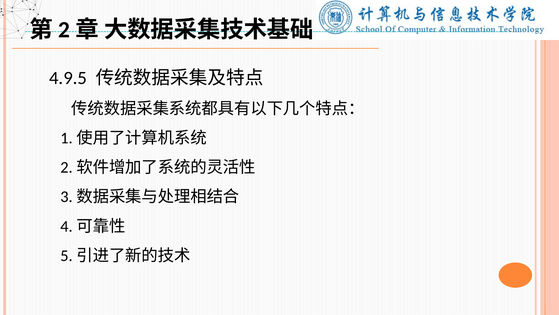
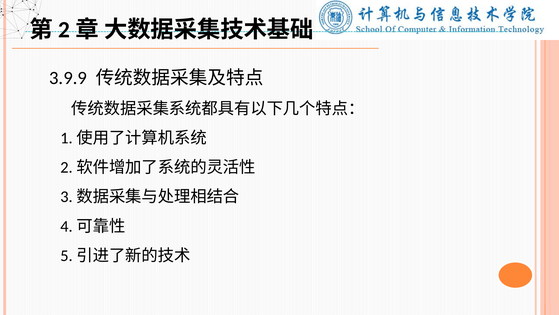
4.9.5: 4.9.5 -> 3.9.9 (68, 78)
